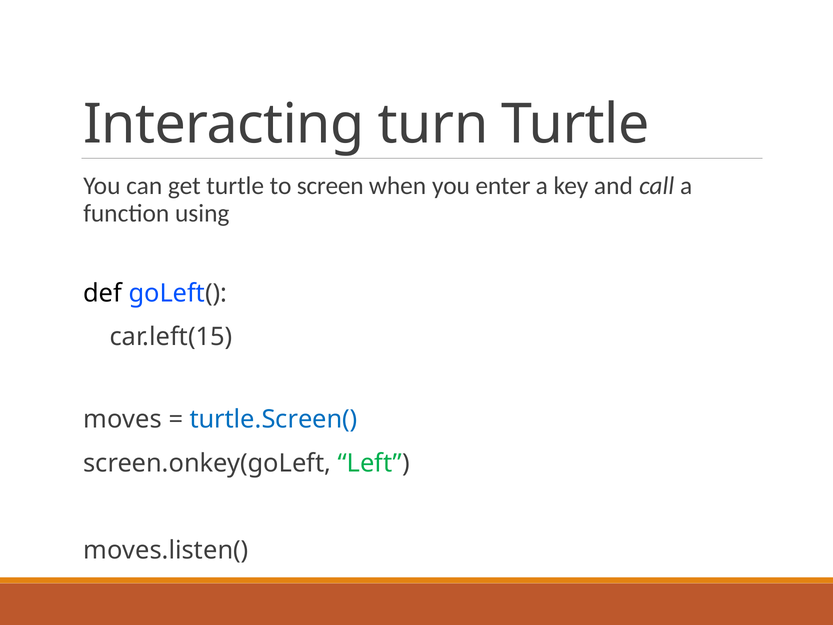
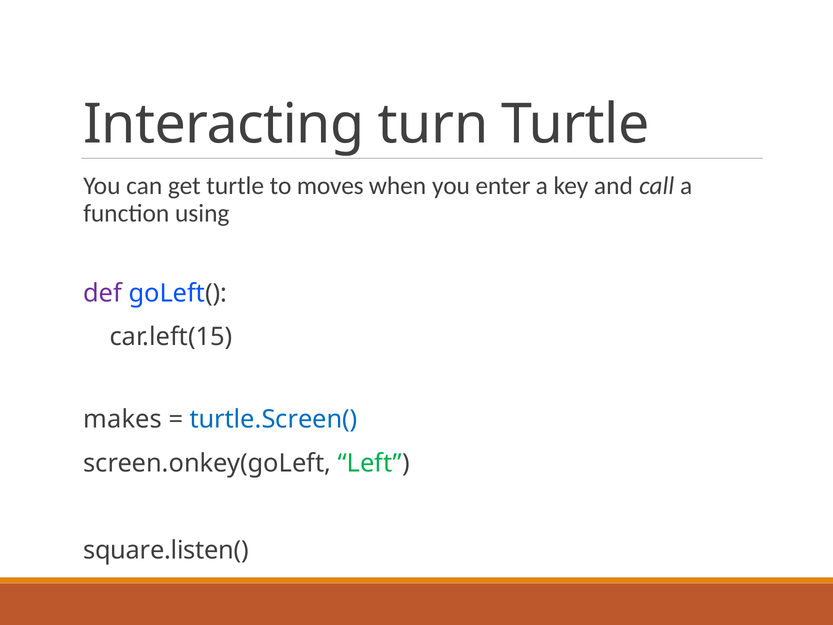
screen: screen -> moves (330, 186)
def colour: black -> purple (103, 293)
moves: moves -> makes (123, 419)
moves.listen(: moves.listen( -> square.listen( (166, 550)
